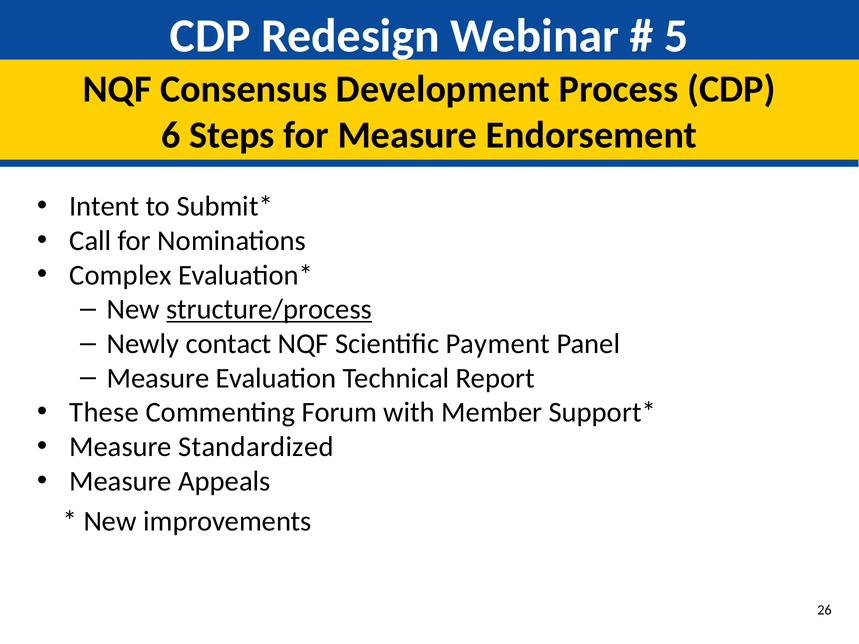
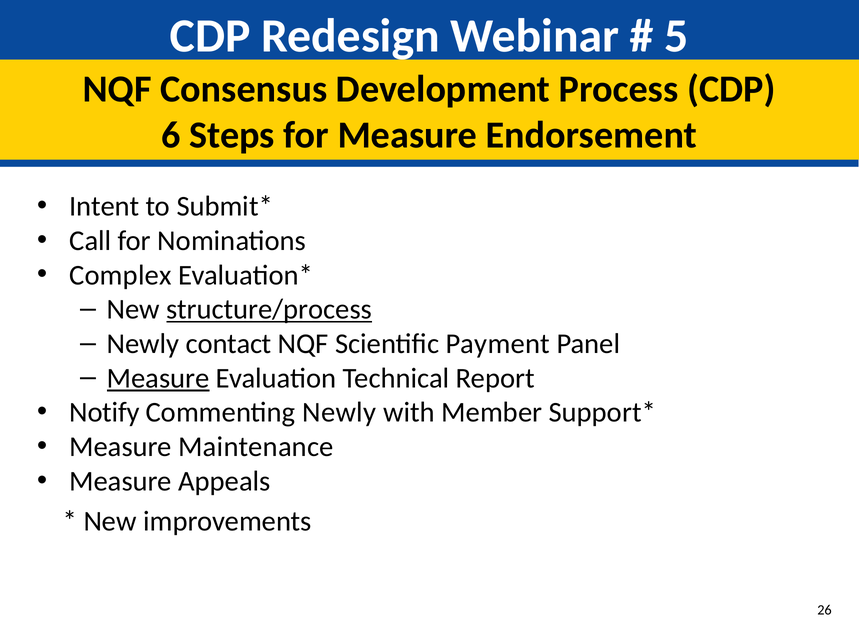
Measure underline: none -> present (158, 378)
These: These -> Notify (104, 413)
Commenting Forum: Forum -> Newly (339, 413)
Standardized: Standardized -> Maintenance (256, 447)
